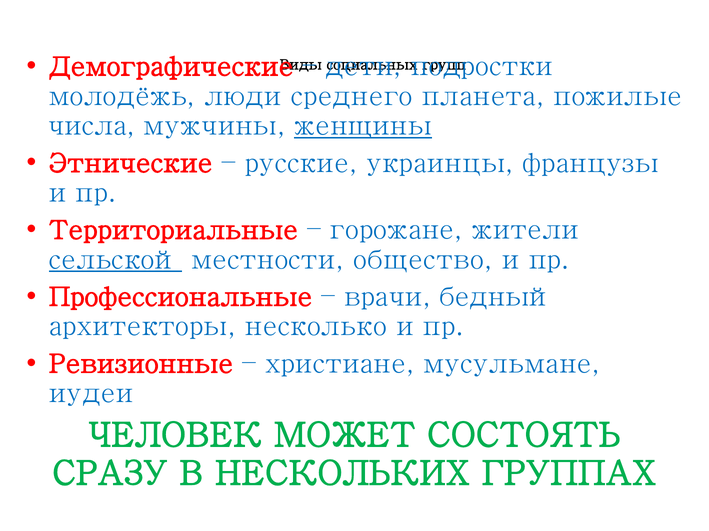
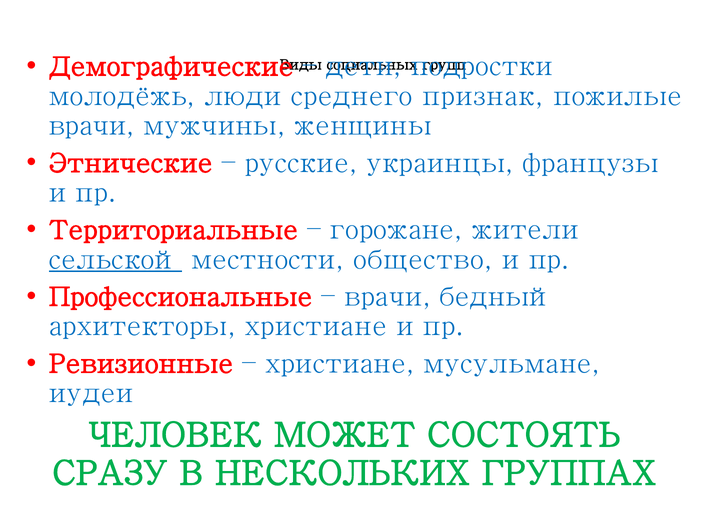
планета: планета -> признак (483, 96)
числа: числа -> врачи (92, 126)
женщины underline: present -> none (363, 126)
архитекторы несколько: несколько -> христиане (316, 327)
